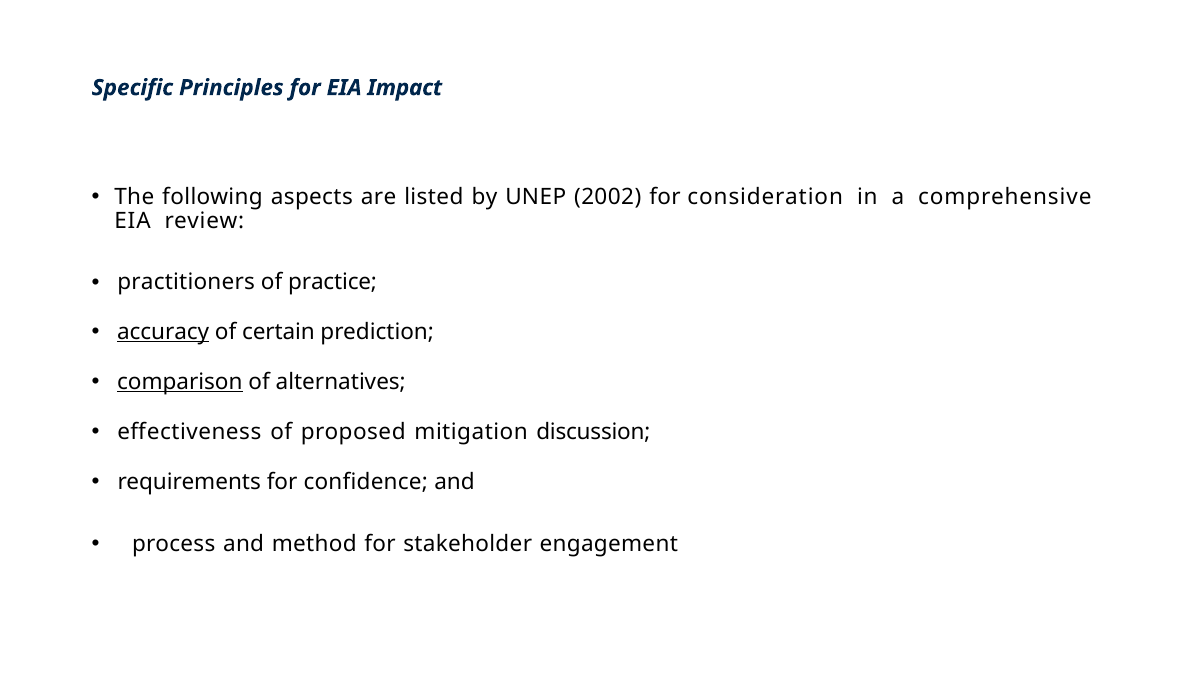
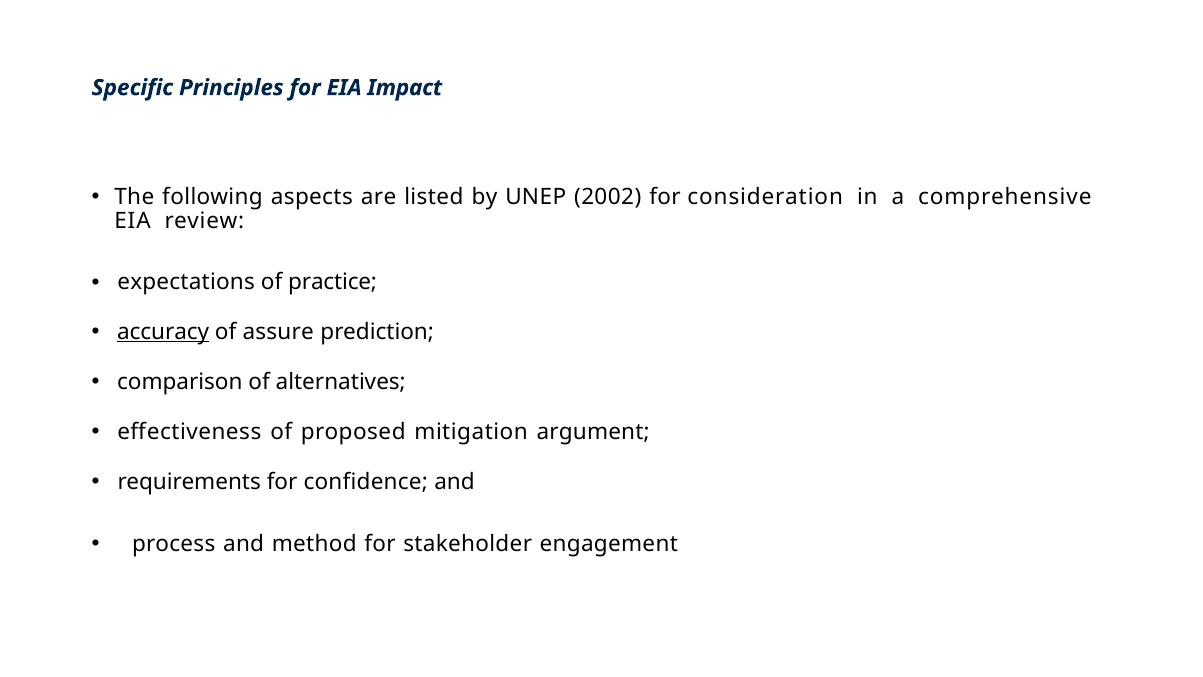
practitioners: practitioners -> expectations (186, 282)
certain: certain -> assure (278, 332)
comparison underline: present -> none (180, 382)
discussion: discussion -> argument (593, 432)
